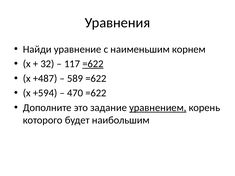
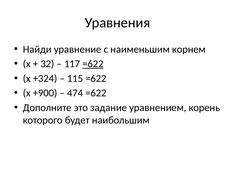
+487: +487 -> +324 (45, 79)
589: 589 -> 115 (75, 79)
+594: +594 -> +900 (45, 93)
470: 470 -> 474 (75, 93)
уравнением underline: present -> none (158, 108)
